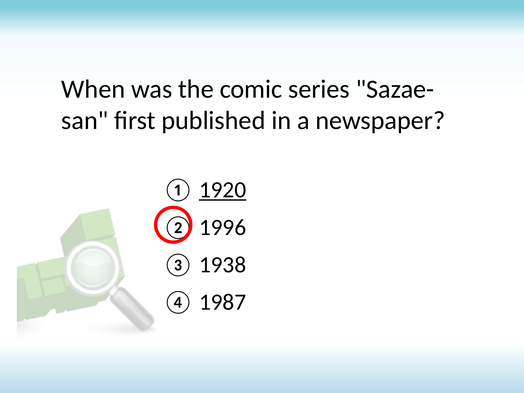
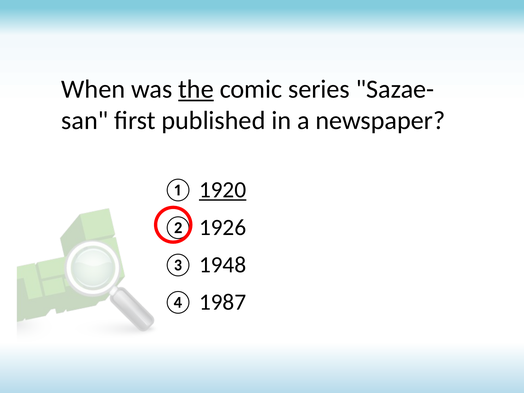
the underline: none -> present (196, 89)
1996: 1996 -> 1926 (223, 227)
1938: 1938 -> 1948 (223, 265)
